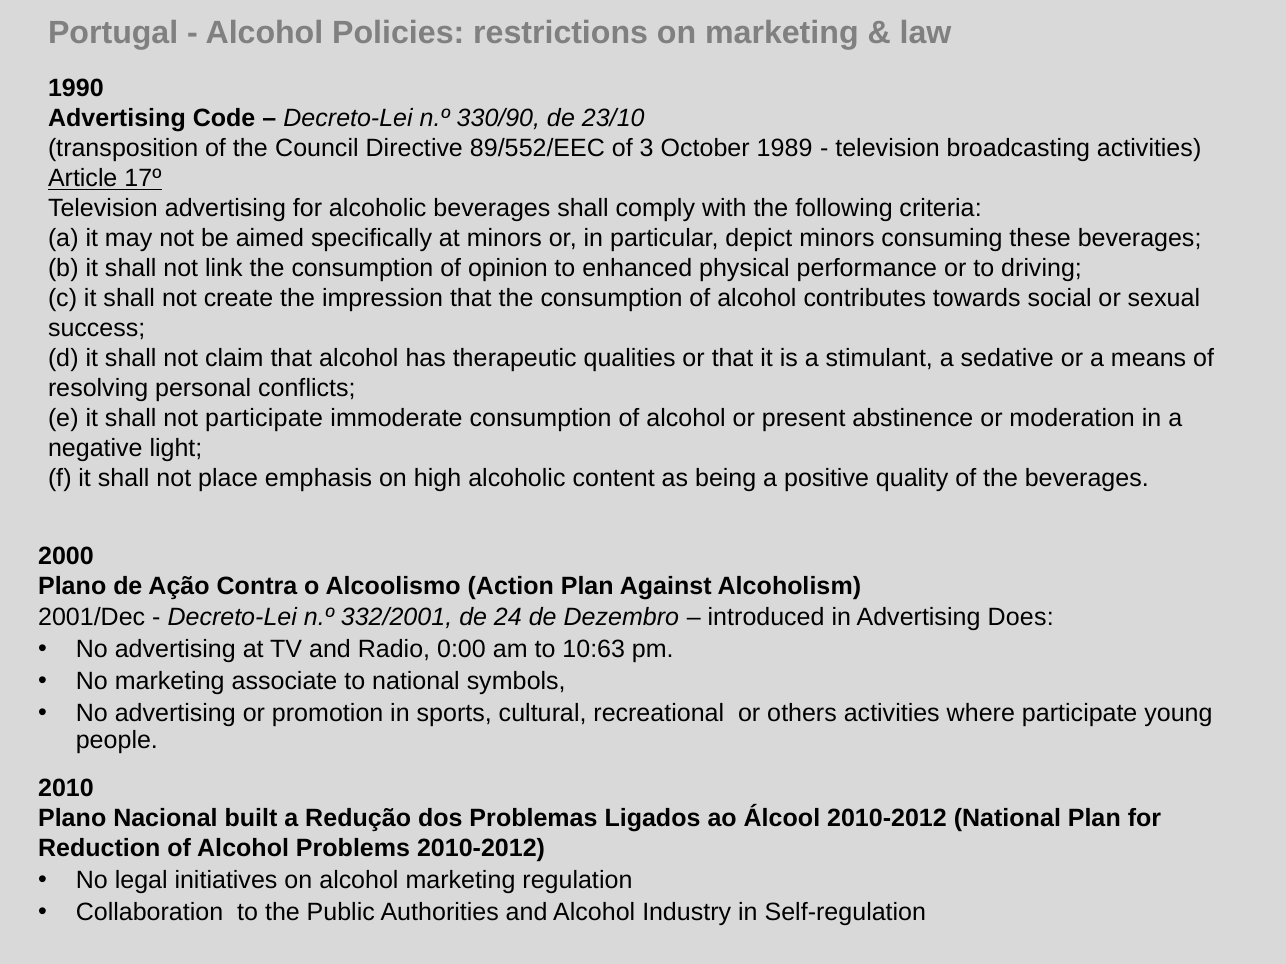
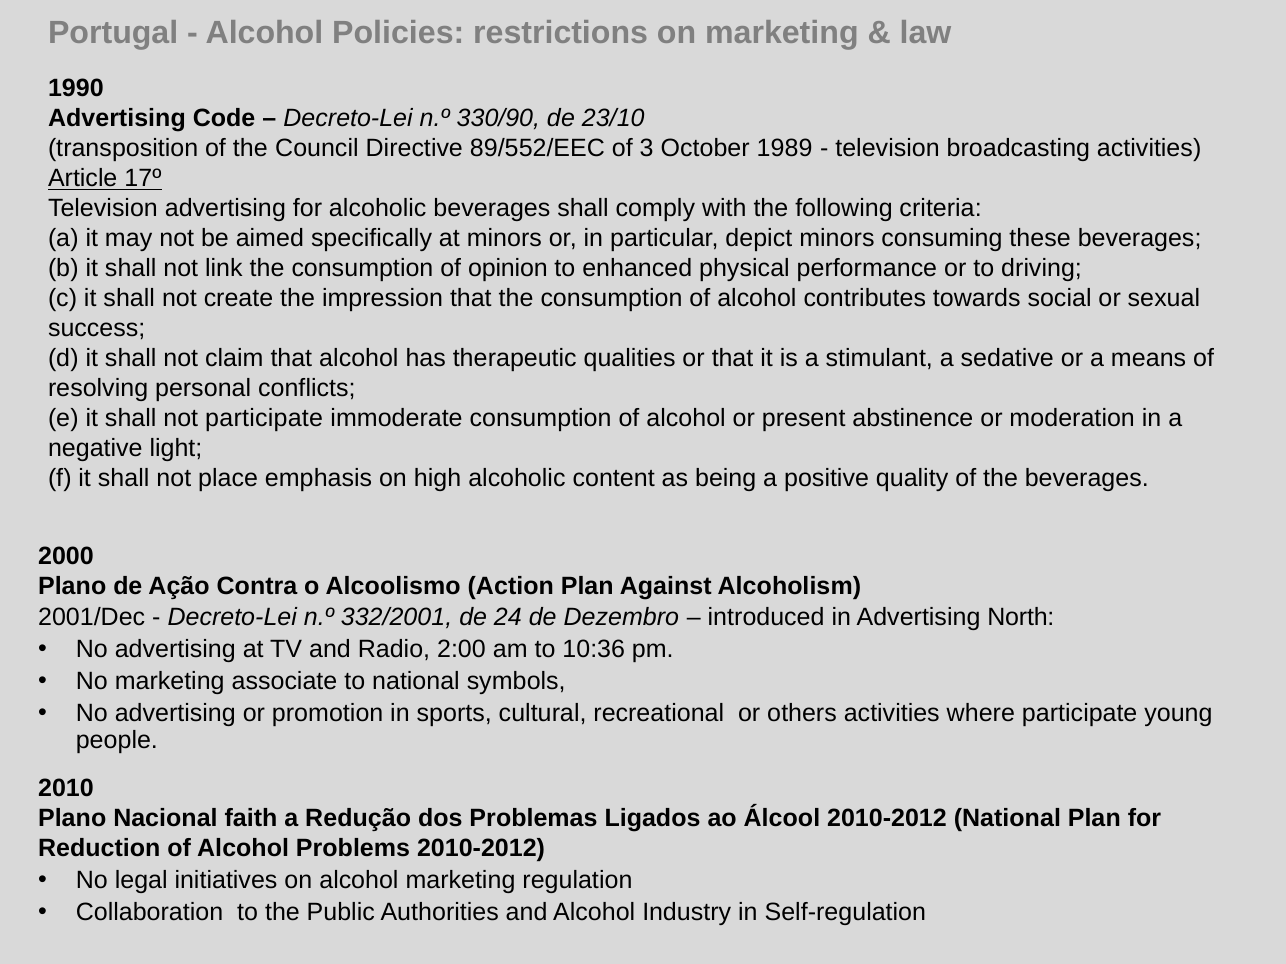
Does: Does -> North (1021, 618)
0:00: 0:00 -> 2:00 (461, 650)
10:63: 10:63 -> 10:36 (594, 650)
built: built -> faith (251, 819)
